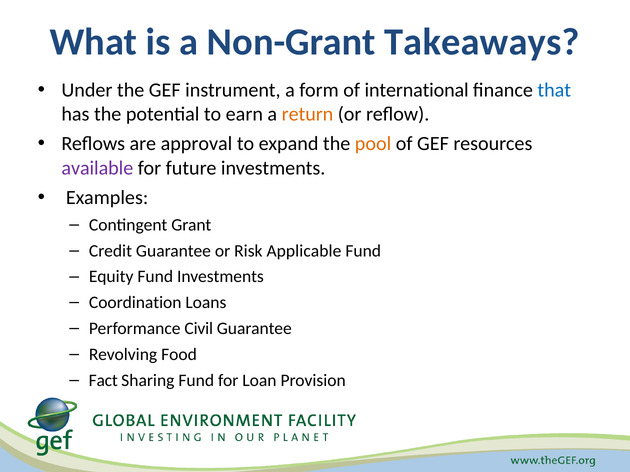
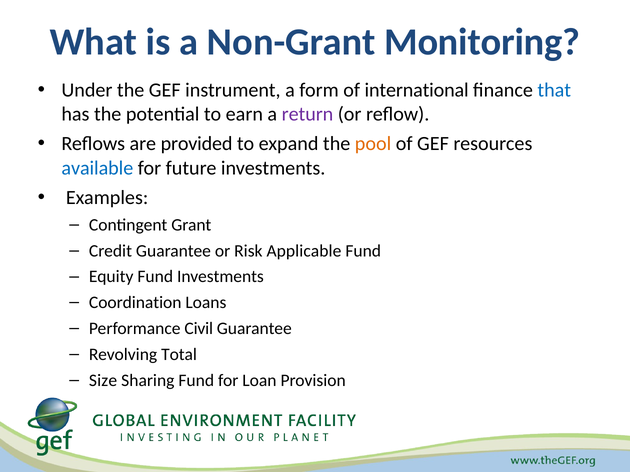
Takeaways: Takeaways -> Monitoring (482, 42)
return colour: orange -> purple (308, 114)
approval: approval -> provided (197, 144)
available colour: purple -> blue (97, 168)
Food: Food -> Total (179, 355)
Fact: Fact -> Size (103, 381)
